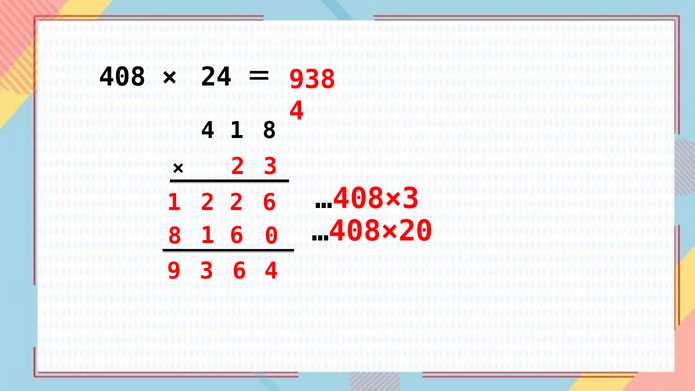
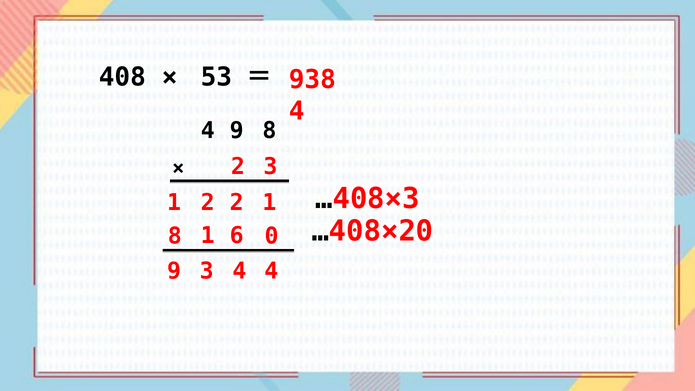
24: 24 -> 53 (216, 77)
4 1: 1 -> 9 (237, 131)
2 6: 6 -> 1 (269, 202)
3 6: 6 -> 4 (239, 271)
